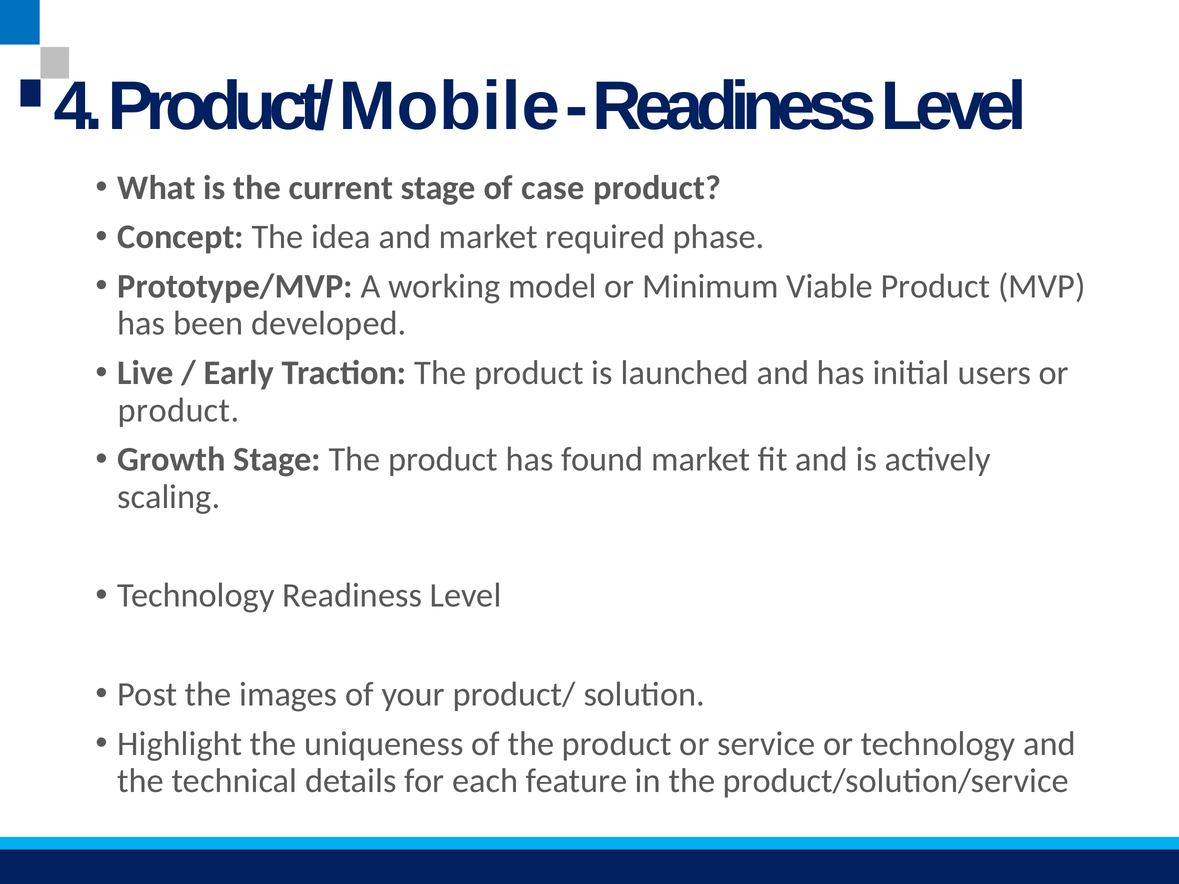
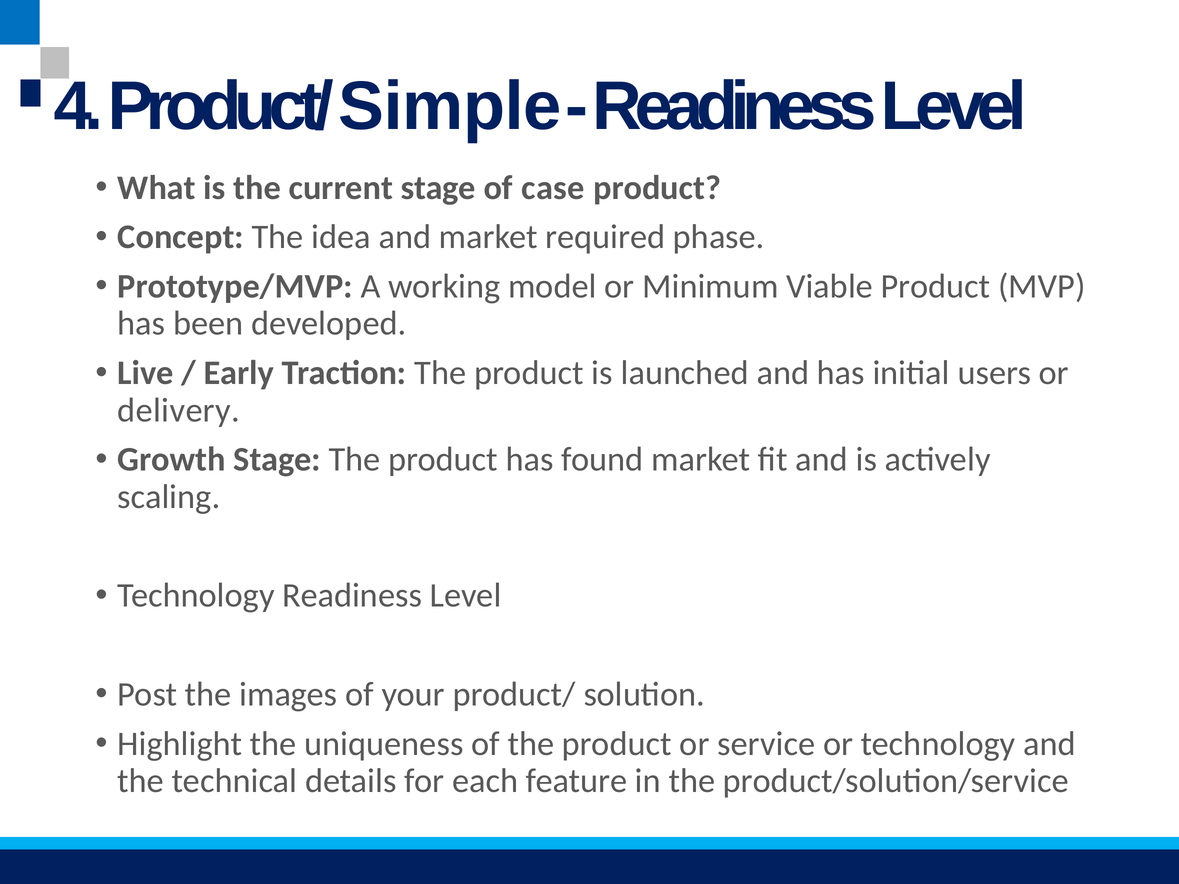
Mobile: Mobile -> Simple (450, 107)
product: product -> delivery (179, 410)
